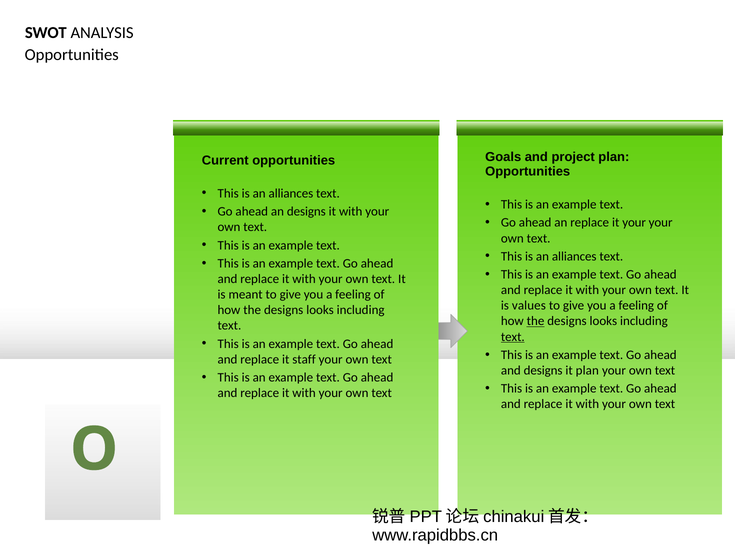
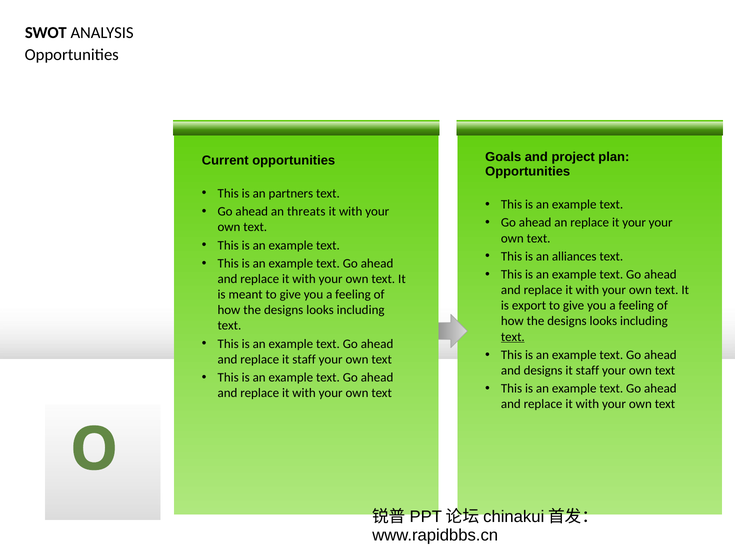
alliances: alliances -> partners (291, 193)
an designs: designs -> threats (306, 212)
values: values -> export (529, 306)
the underline: present -> none (536, 321)
plan: plan -> staff (587, 371)
